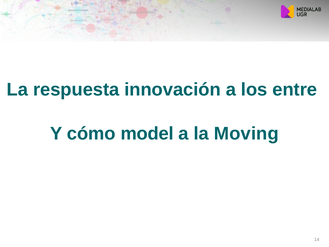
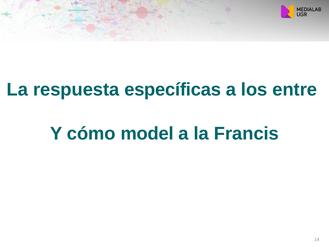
innovación: innovación -> específicas (173, 90)
Moving: Moving -> Francis (246, 133)
